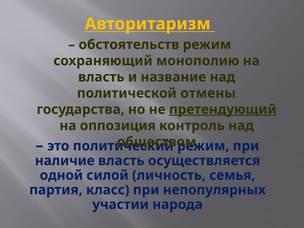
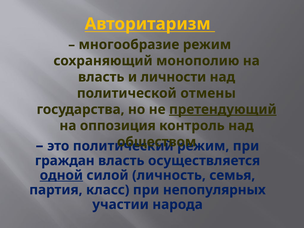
обстоятельств: обстоятельств -> многообразие (129, 45)
название: название -> личности (173, 77)
наличие: наличие -> граждан (65, 161)
одной underline: none -> present (61, 175)
